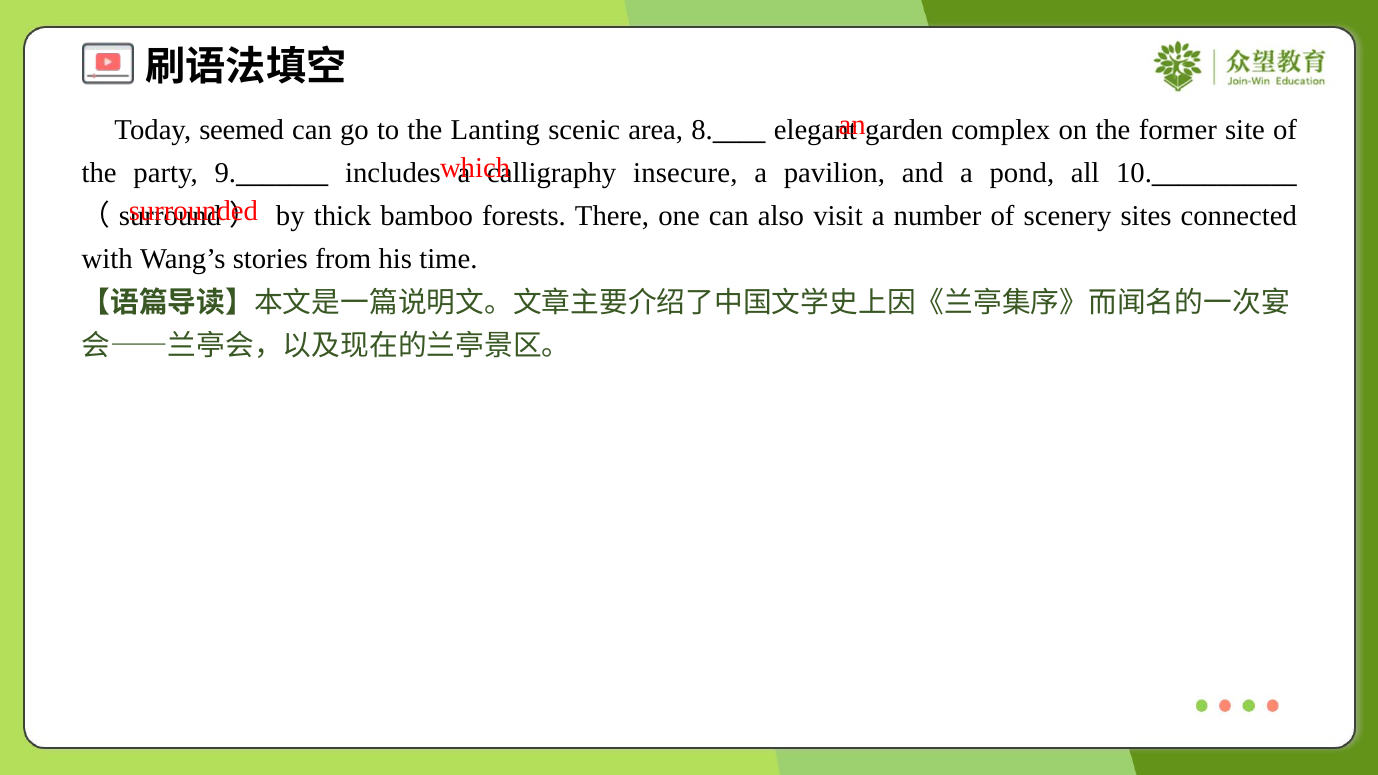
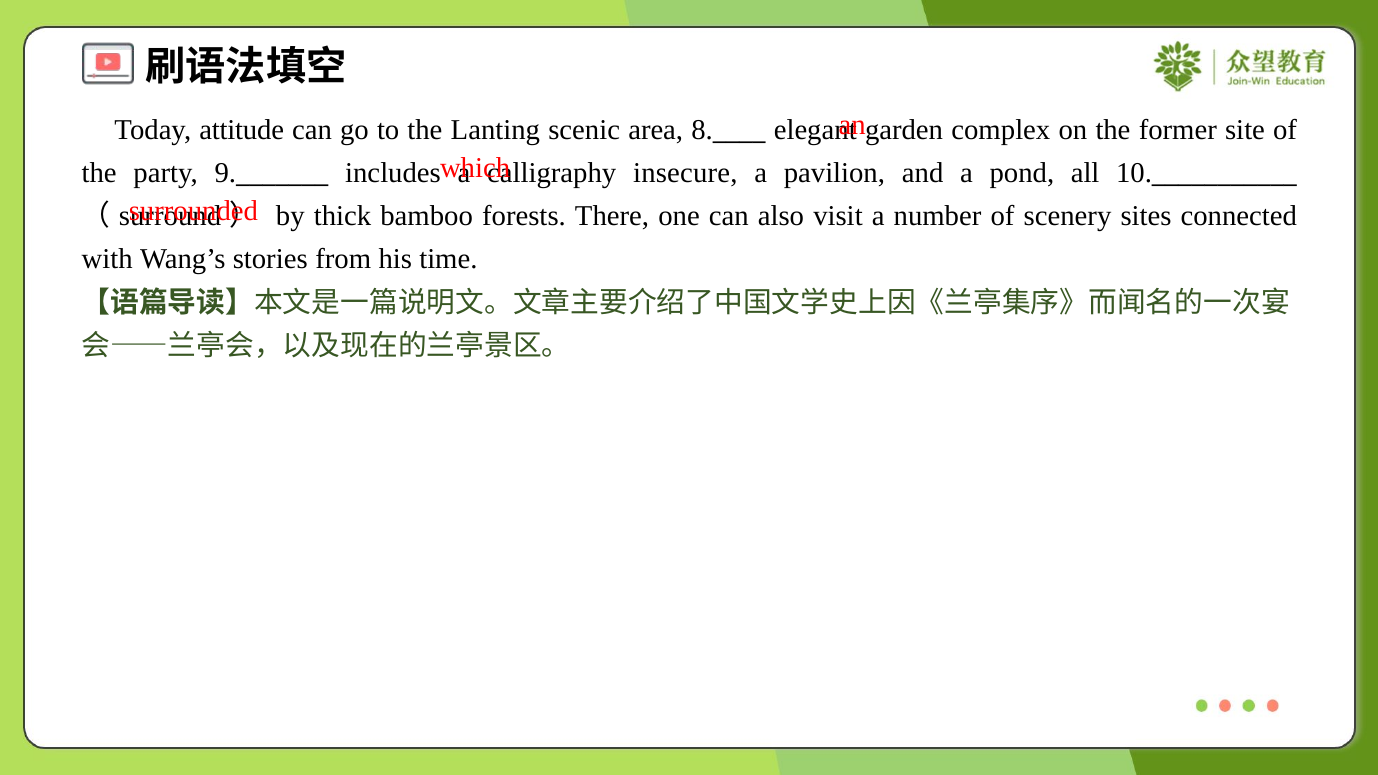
seemed: seemed -> attitude (242, 130)
